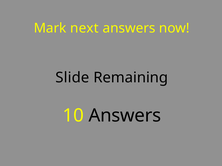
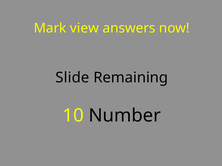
next: next -> view (84, 28)
10 Answers: Answers -> Number (125, 116)
